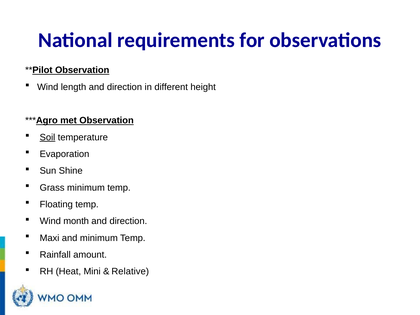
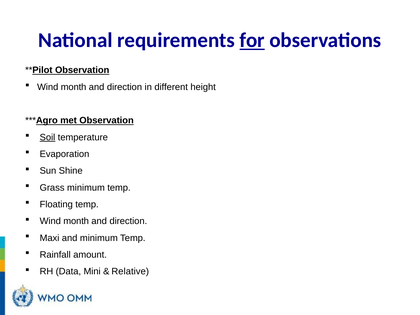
for underline: none -> present (252, 40)
length: length -> month (74, 87)
Heat: Heat -> Data (68, 272)
